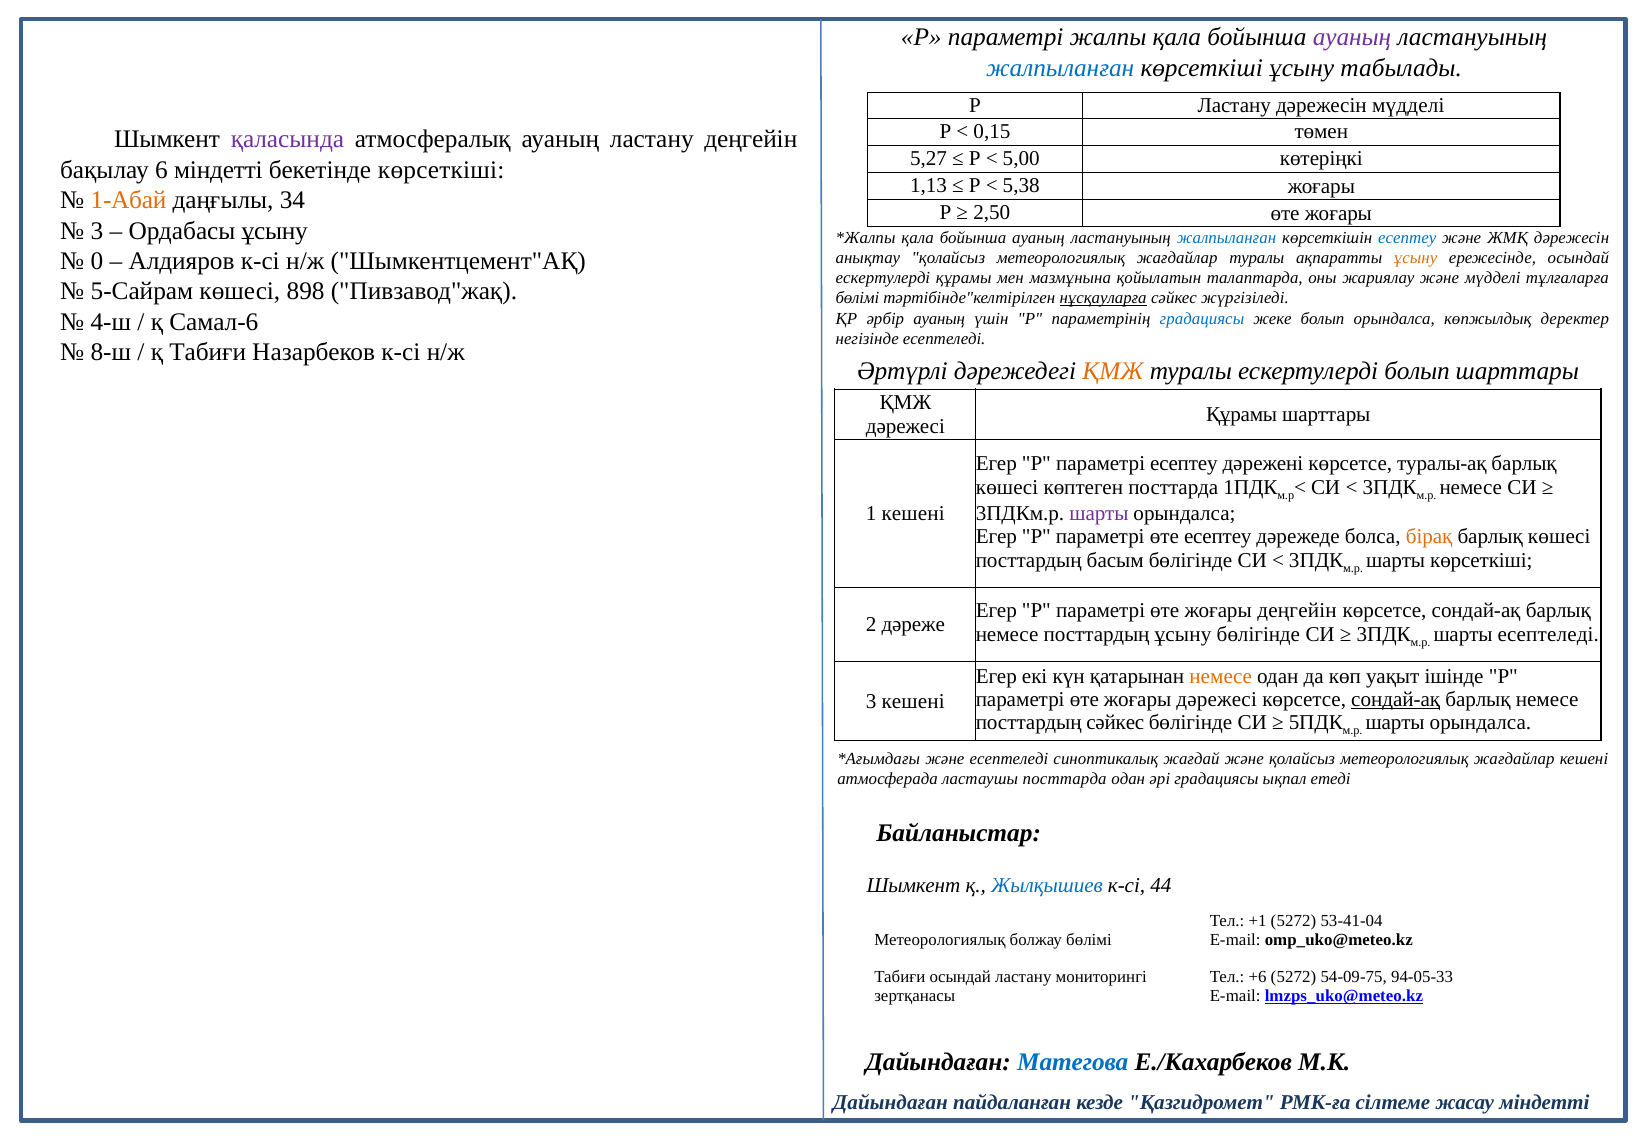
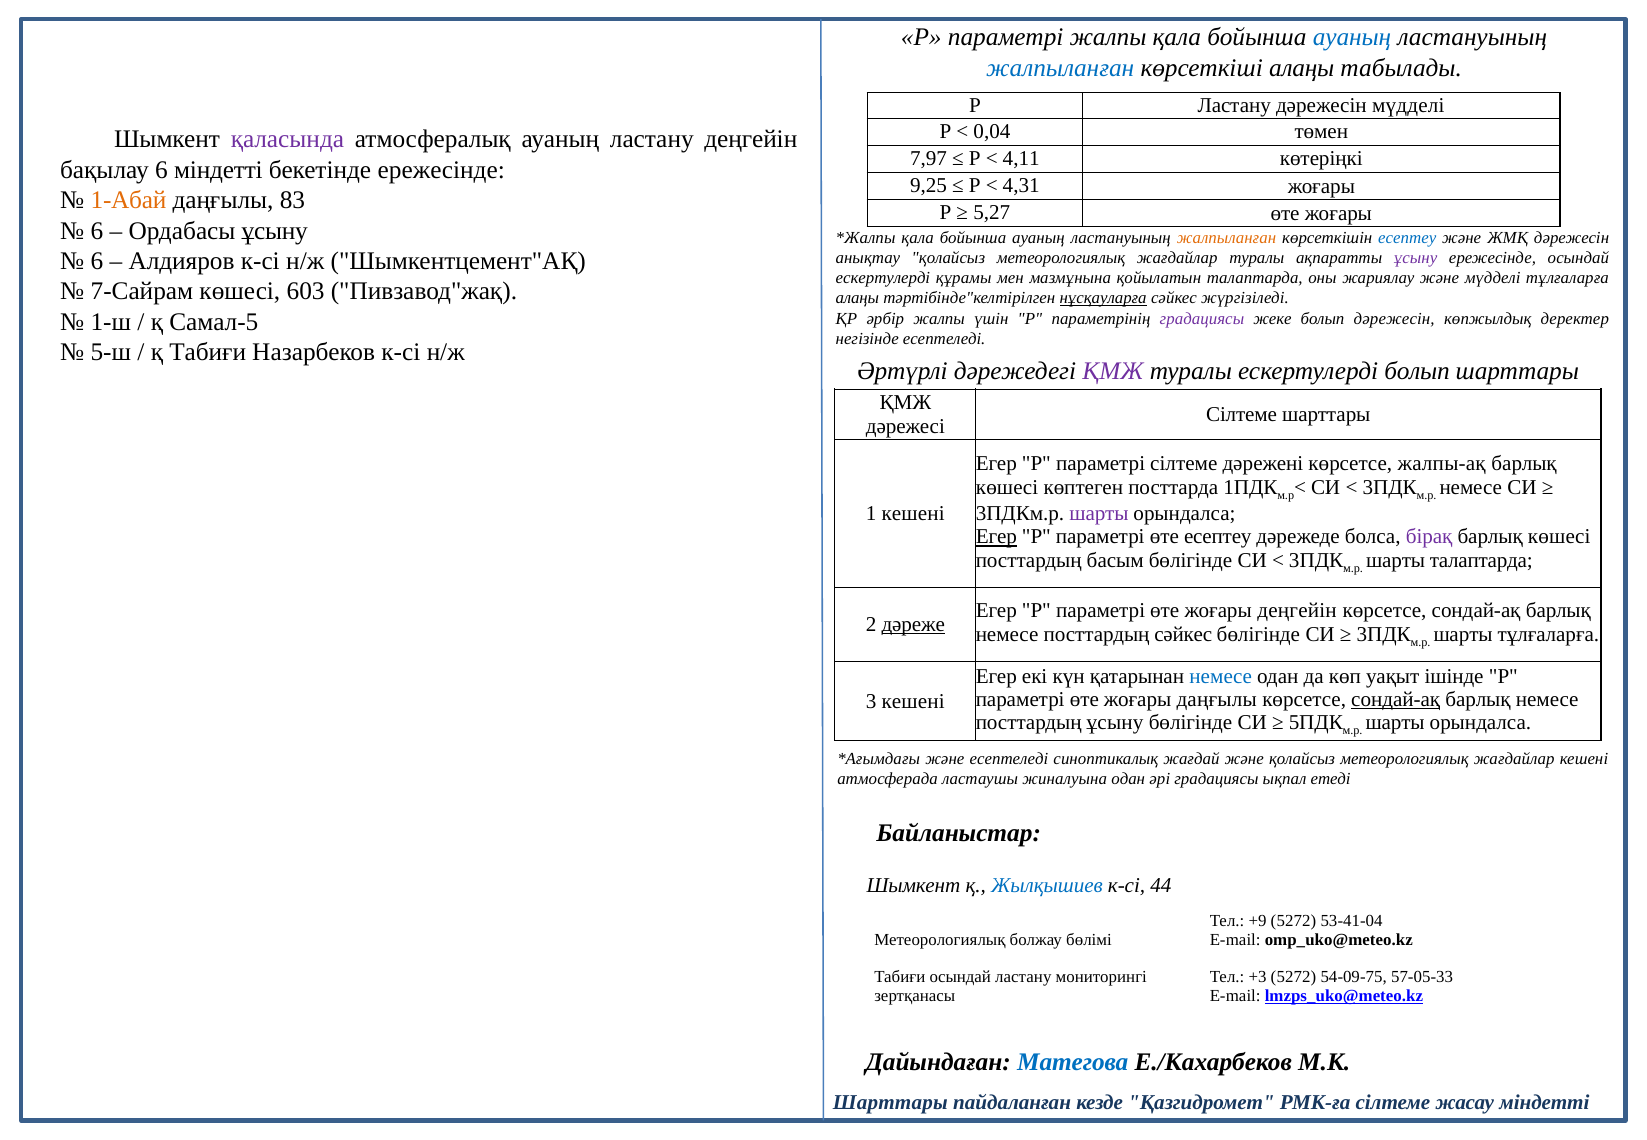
ауаның colour: purple -> blue (1352, 37)
көрсеткіші ұсыну: ұсыну -> алаңы (1302, 68)
0,15: 0,15 -> 0,04 (992, 132)
5,27: 5,27 -> 7,97 (928, 159)
5,00: 5,00 -> 4,11 (1021, 159)
бекетінде көрсеткіші: көрсеткіші -> ережесінде (441, 170)
1,13: 1,13 -> 9,25 (928, 186)
5,38: 5,38 -> 4,31 (1021, 186)
34: 34 -> 83 (292, 200)
2,50: 2,50 -> 5,27 (992, 213)
3: 3 -> 6 (97, 231)
жалпыланған colour: blue -> orange (1227, 238)
0: 0 -> 6 (97, 261)
ұсыну colour: orange -> purple (1416, 258)
5-Сайрам: 5-Сайрам -> 7-Сайрам (142, 292)
898: 898 -> 603 (306, 292)
бөлімі: бөлімі -> алаңы (857, 298)
4-ш: 4-ш -> 1-ш (111, 322)
Самал-6: Самал-6 -> Самал-5 (214, 322)
әрбір ауаның: ауаның -> жалпы (939, 319)
градациясы colour: blue -> purple (1202, 319)
болып орындалса: орындалса -> дәрежесін (1394, 319)
8-ш: 8-ш -> 5-ш (111, 352)
ҚМЖ colour: orange -> purple (1113, 371)
Құрамы: Құрамы -> Сілтеме (1242, 415)
параметрі есептеу: есептеу -> сілтеме (1184, 464)
туралы-ақ: туралы-ақ -> жалпы-ақ (1442, 464)
Егер underline: none -> present (996, 537)
бірақ colour: orange -> purple (1429, 537)
шарты көрсеткіші: көрсеткіші -> талаптарда (1481, 560)
дәреже underline: none -> present (913, 624)
посттардың ұсыну: ұсыну -> сәйкес (1183, 634)
шарты есептеледі: есептеледі -> тұлғаларға (1548, 634)
немесе colour: orange -> blue (1221, 676)
жоғары дәрежесі: дәрежесі -> даңғылы (1217, 700)
посттардың сәйкес: сәйкес -> ұсыну (1115, 723)
ластаушы посттарда: посттарда -> жиналуына (1065, 779)
+1: +1 -> +9 (1258, 922)
+6: +6 -> +3 (1258, 977)
94-05-33: 94-05-33 -> 57-05-33 (1422, 977)
Дайындаған: Дайындаған -> Шарттары (890, 1102)
